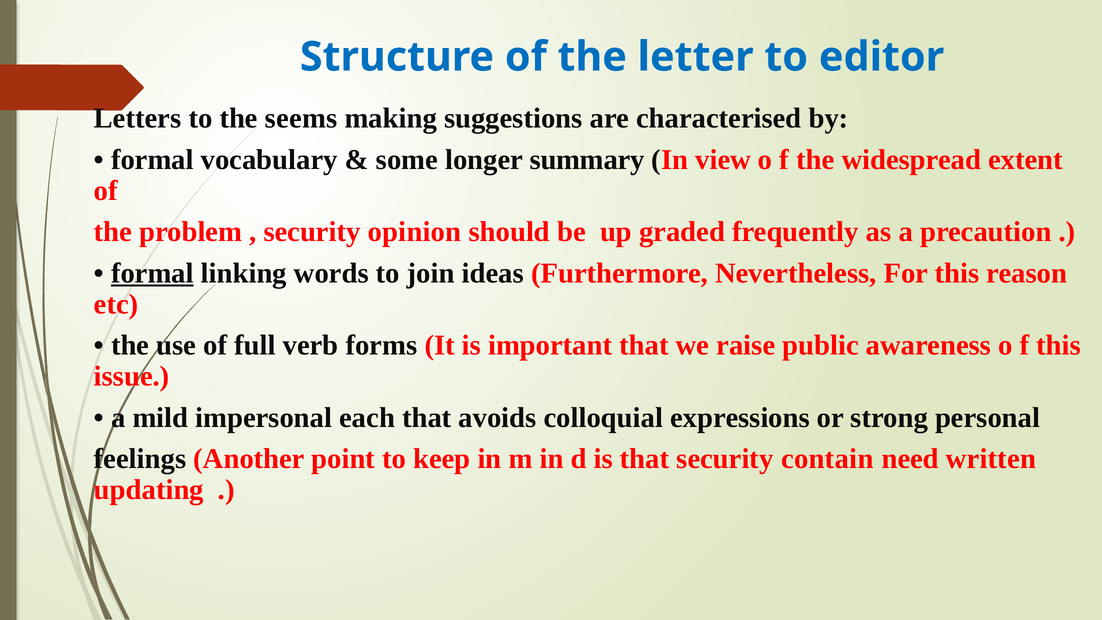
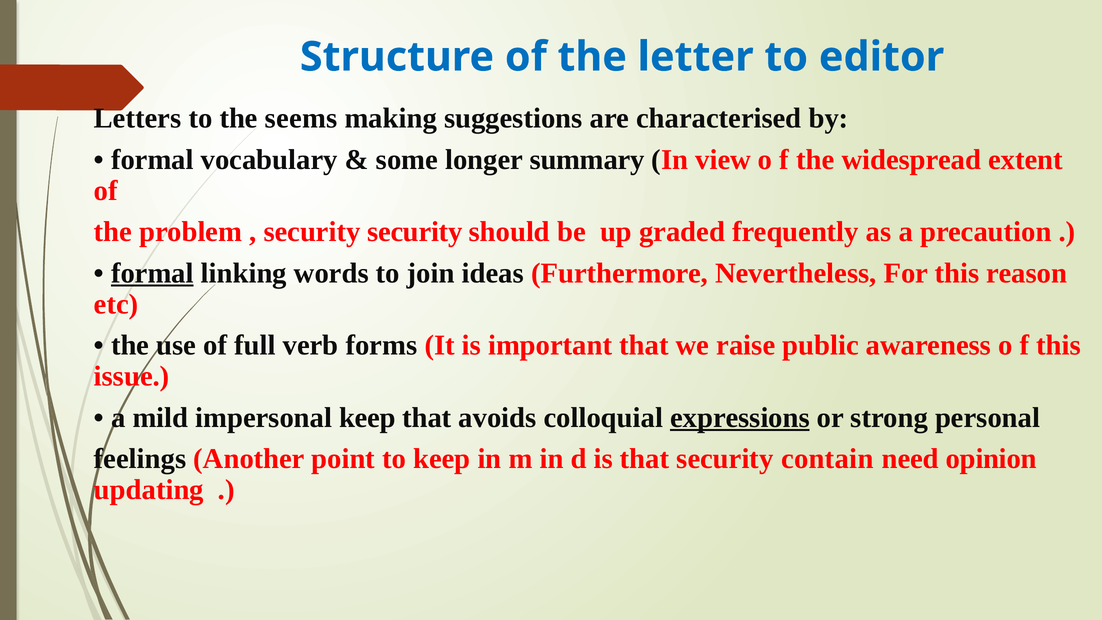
security opinion: opinion -> security (415, 232)
impersonal each: each -> keep (367, 418)
expressions underline: none -> present (740, 418)
written: written -> opinion (991, 459)
